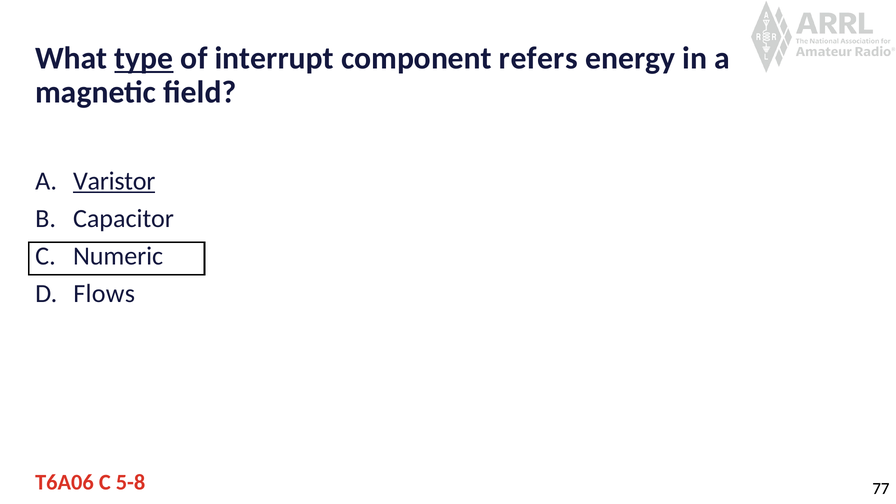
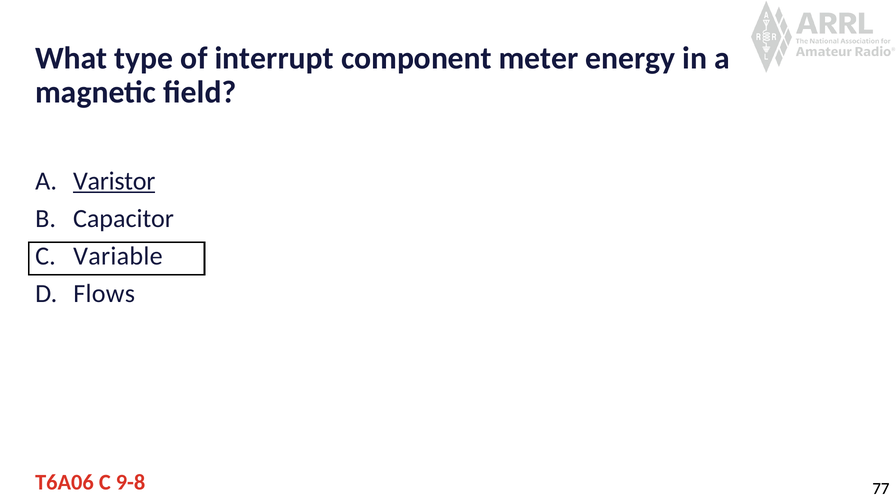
type underline: present -> none (144, 58)
refers: refers -> meter (539, 58)
Numeric: Numeric -> Variable (118, 256)
5-8: 5-8 -> 9-8 (131, 483)
